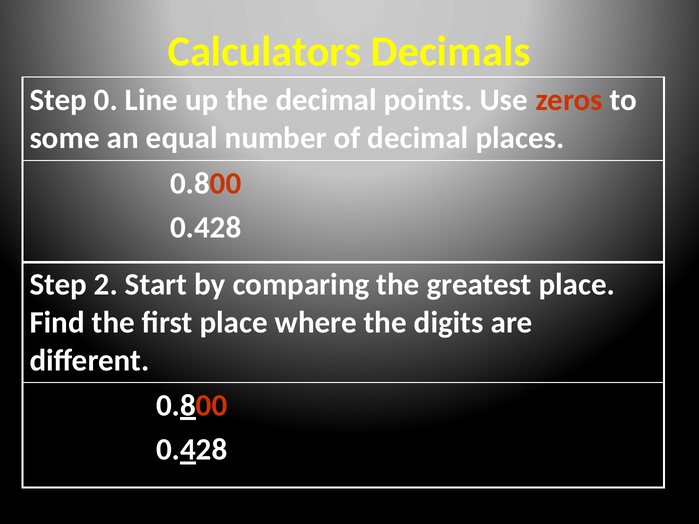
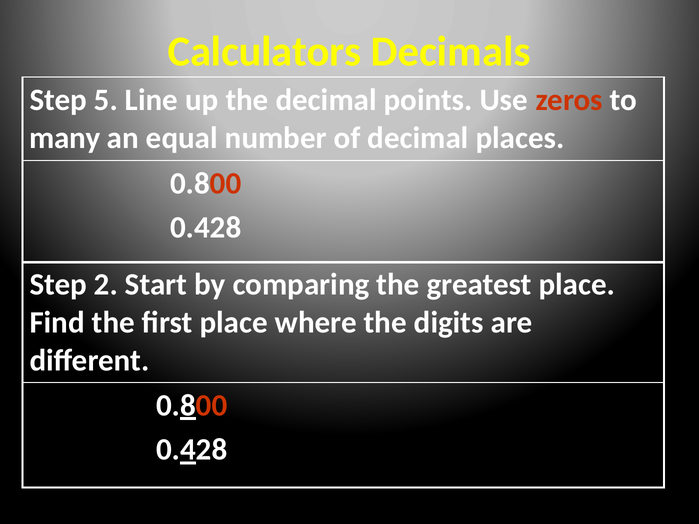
0: 0 -> 5 (106, 100)
some: some -> many (65, 138)
